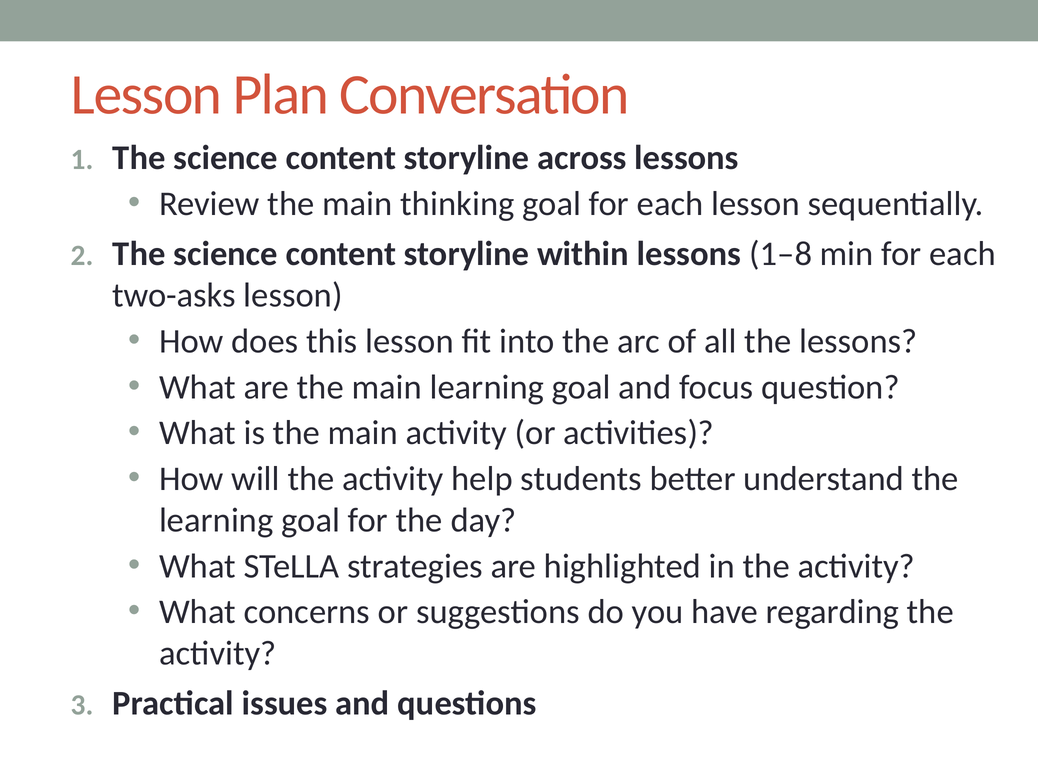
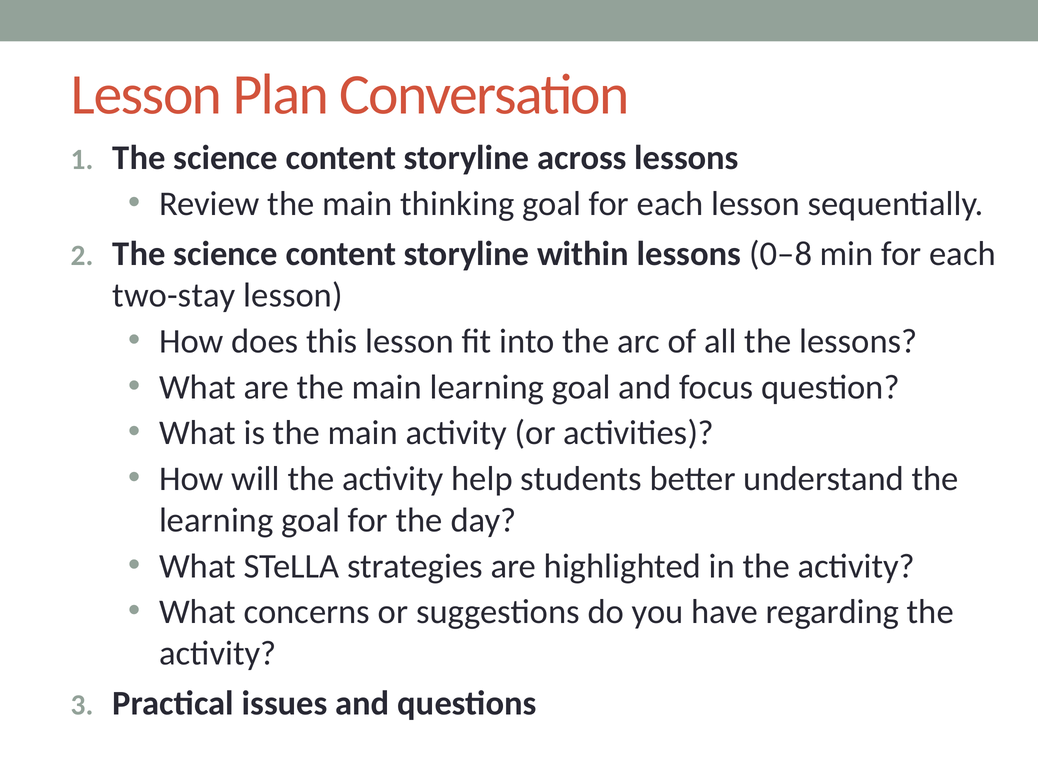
1–8: 1–8 -> 0–8 (781, 254)
two-asks: two-asks -> two-stay (174, 296)
